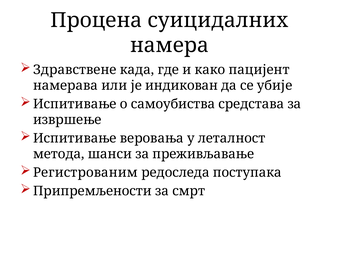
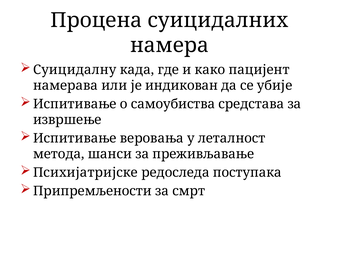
Здравствене: Здравствене -> Суицидалну (75, 70)
Регистрованим: Регистрованим -> Психијатријске (85, 173)
